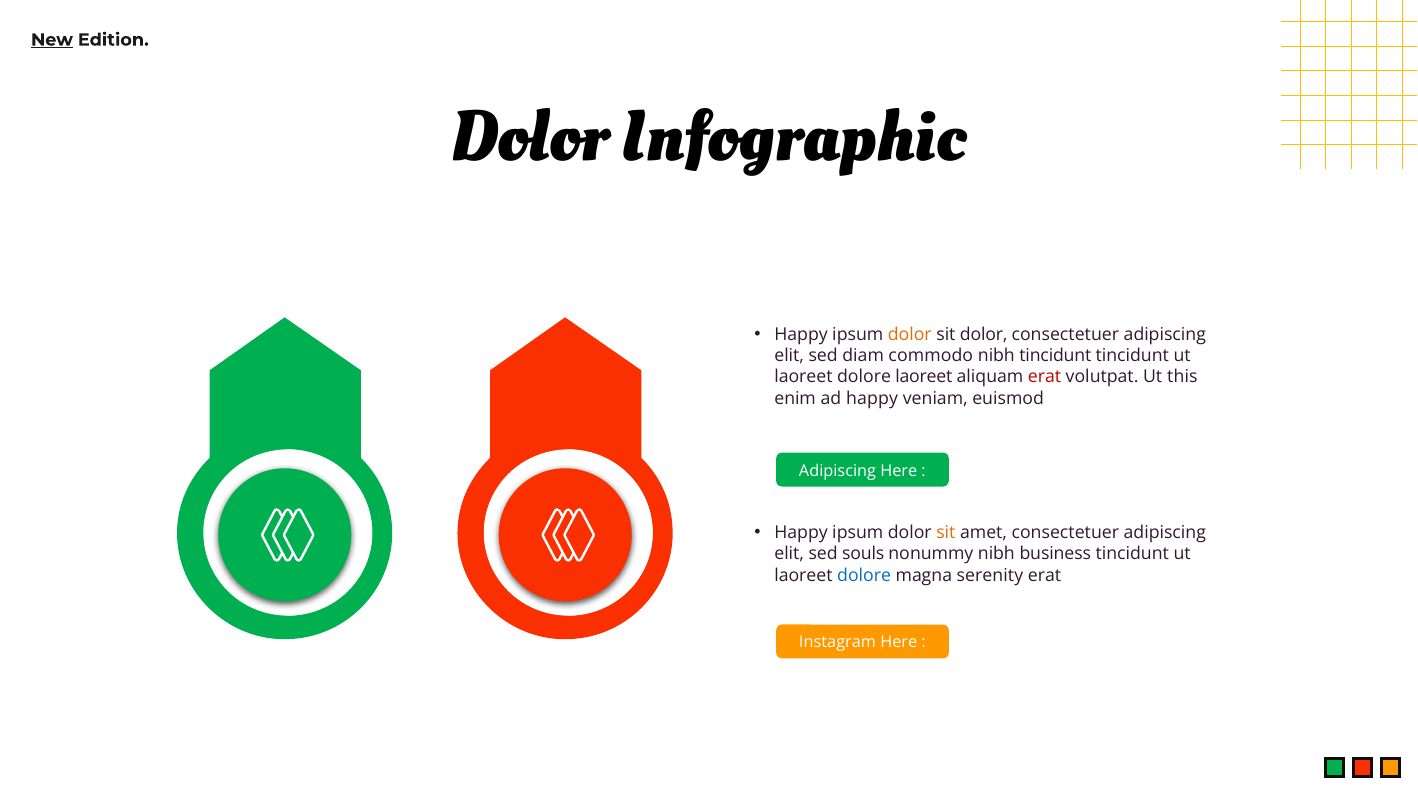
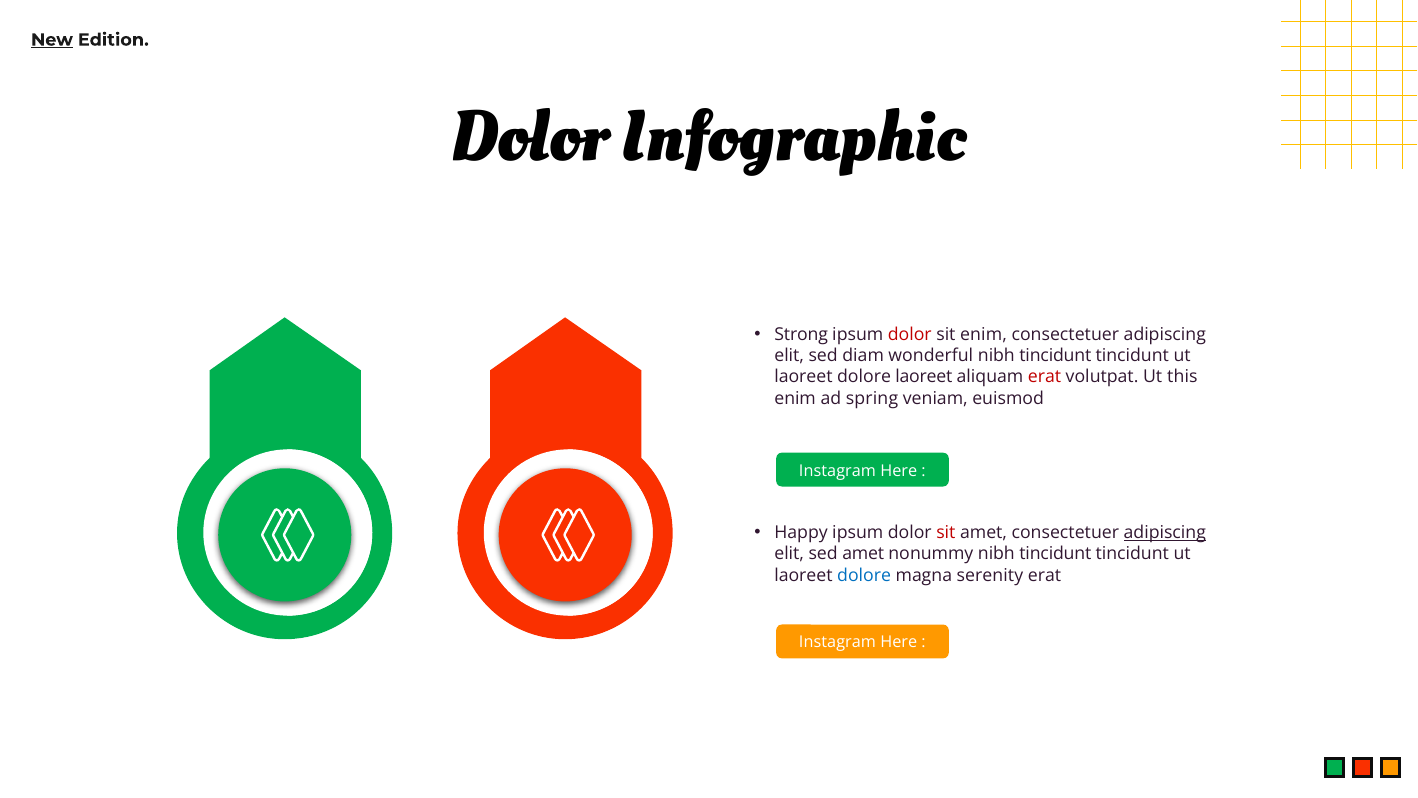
Happy: Happy -> Strong (801, 334)
dolor colour: orange -> red (910, 334)
sit dolor: dolor -> enim (983, 334)
commodo: commodo -> wonderful (931, 356)
ad happy: happy -> spring (872, 398)
Adipiscing: Adipiscing -> Instagram (837, 470)
sit colour: orange -> red (946, 533)
adipiscing underline: none -> present (1165, 533)
sed souls: souls -> amet (863, 554)
nonummy nibh business: business -> tincidunt (1055, 554)
